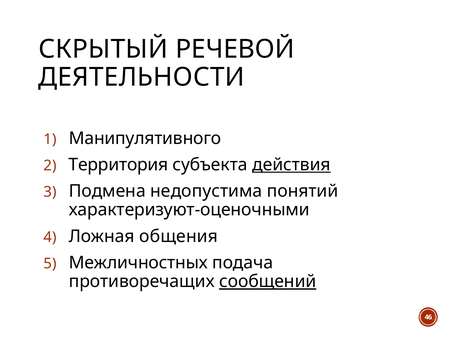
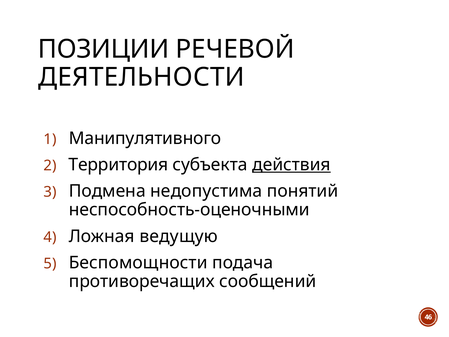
СКРЫТЫЙ: СКРЫТЫЙ -> ПОЗИЦИИ (103, 49)
характеризуют-оценочными: характеризуют-оценочными -> неспособность-оценочными (189, 210)
общения: общения -> ведущую (179, 236)
Межличностных: Межличностных -> Беспомощности (138, 262)
сообщений underline: present -> none (268, 281)
